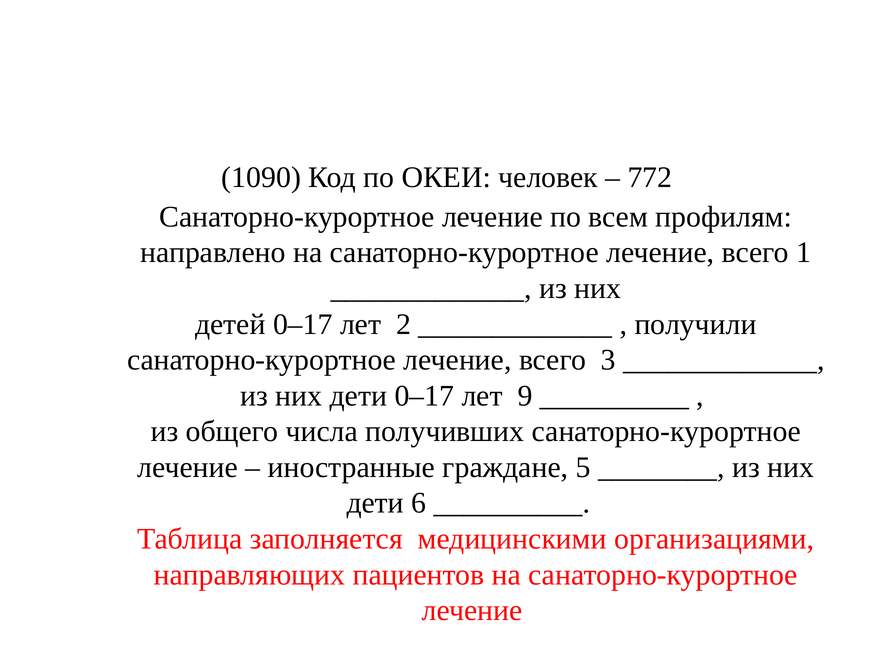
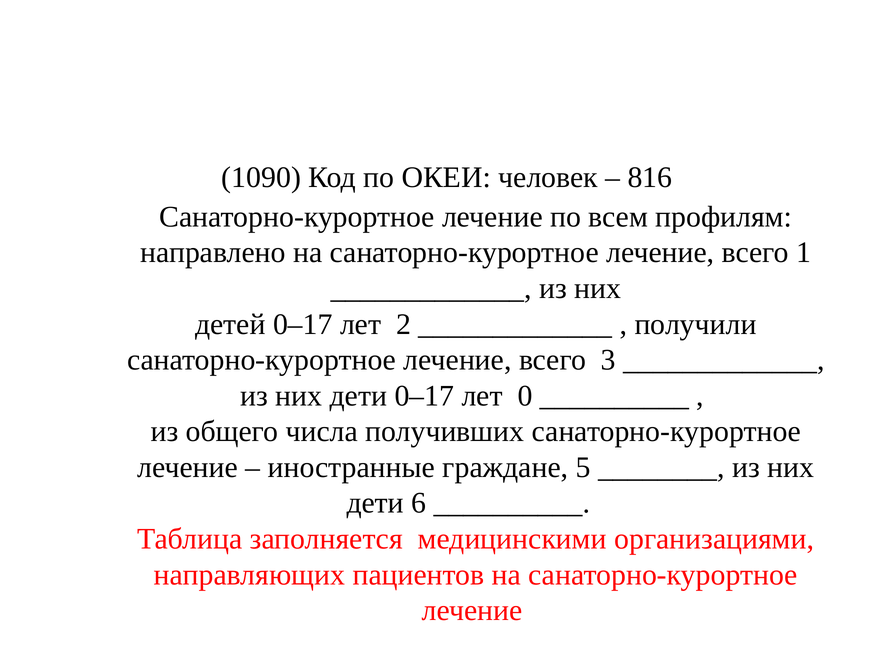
772: 772 -> 816 (650, 177)
9: 9 -> 0 (525, 395)
